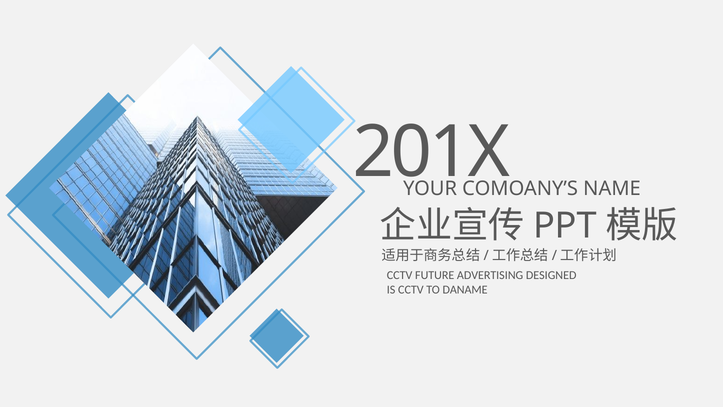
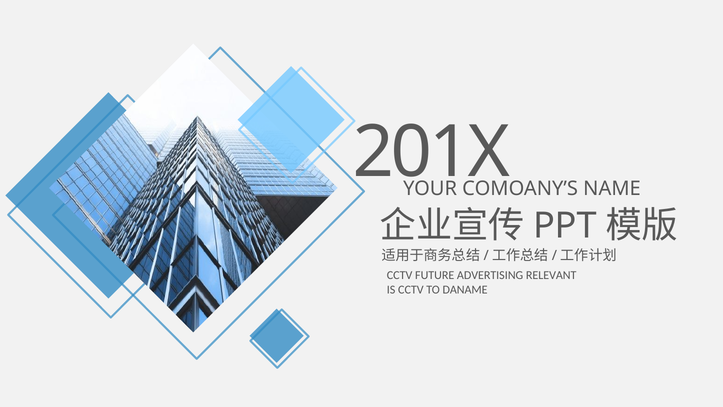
DESIGNED: DESIGNED -> RELEVANT (551, 275)
